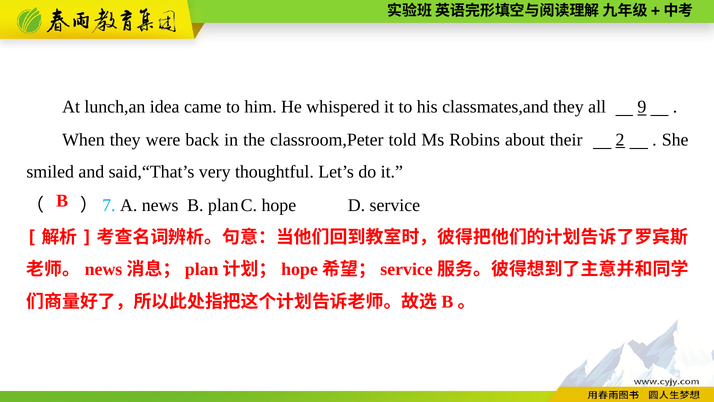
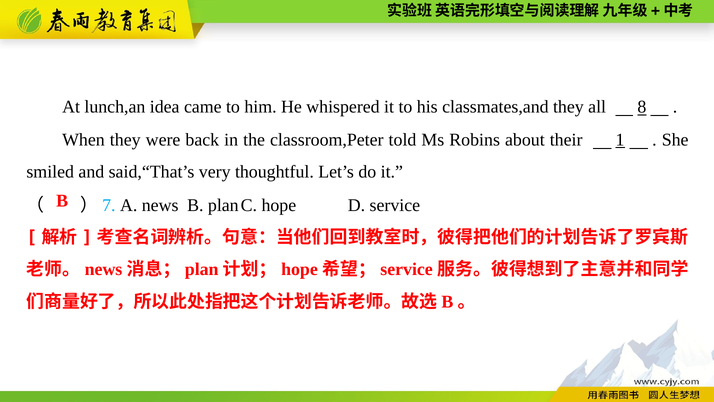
9: 9 -> 8 (642, 107)
2: 2 -> 1 (620, 140)
